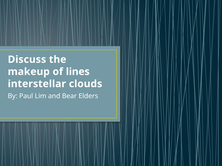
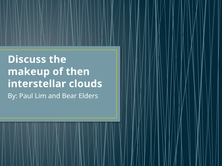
lines: lines -> then (78, 72)
